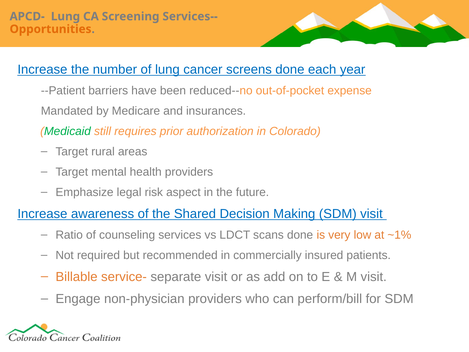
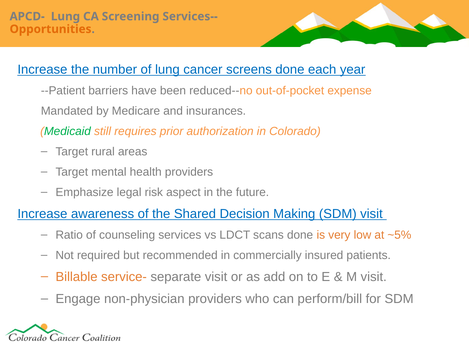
~1%: ~1% -> ~5% (399, 235)
